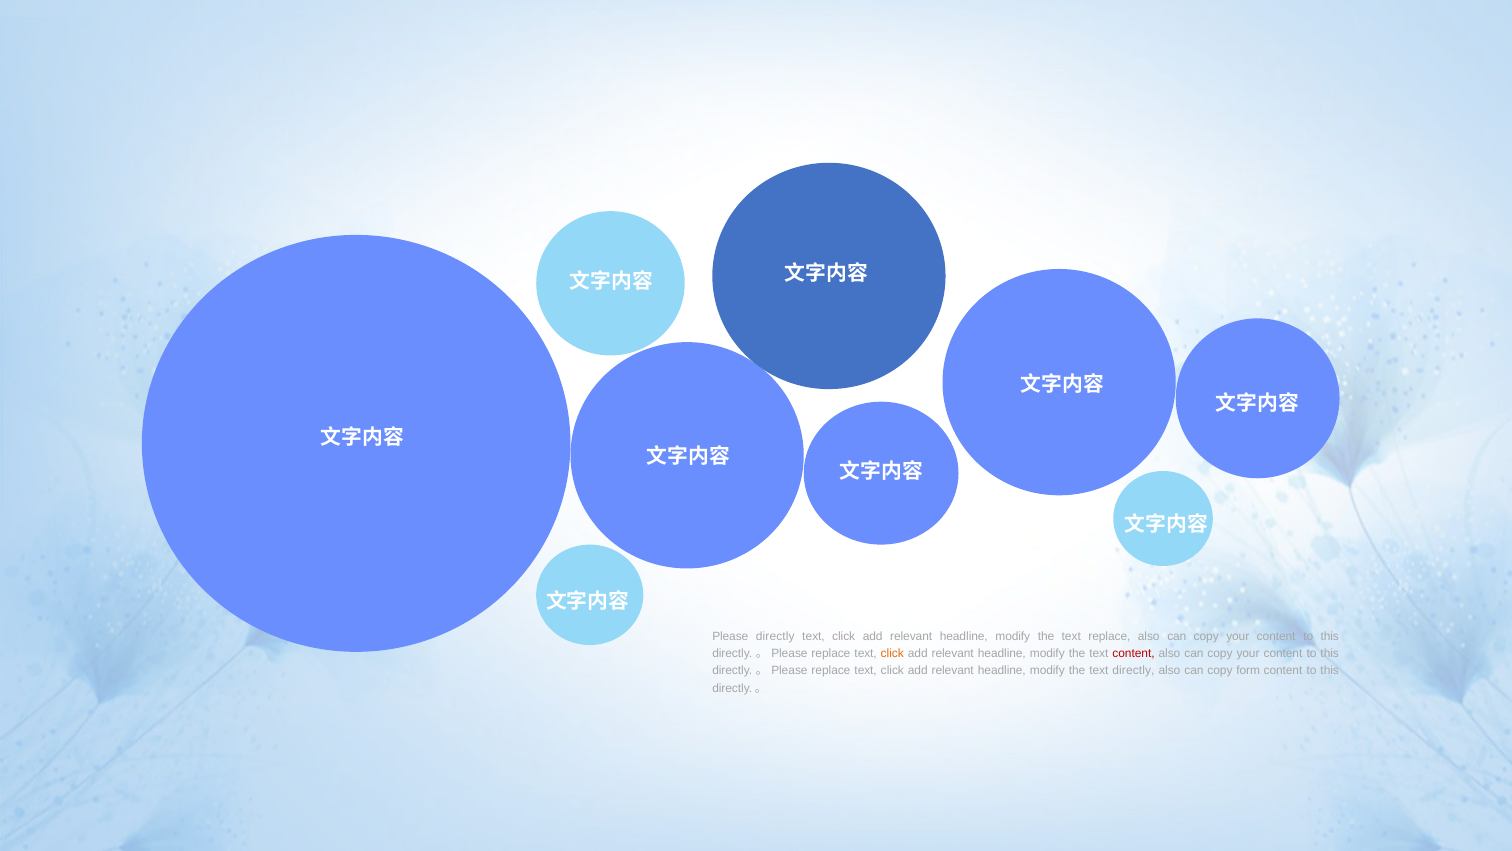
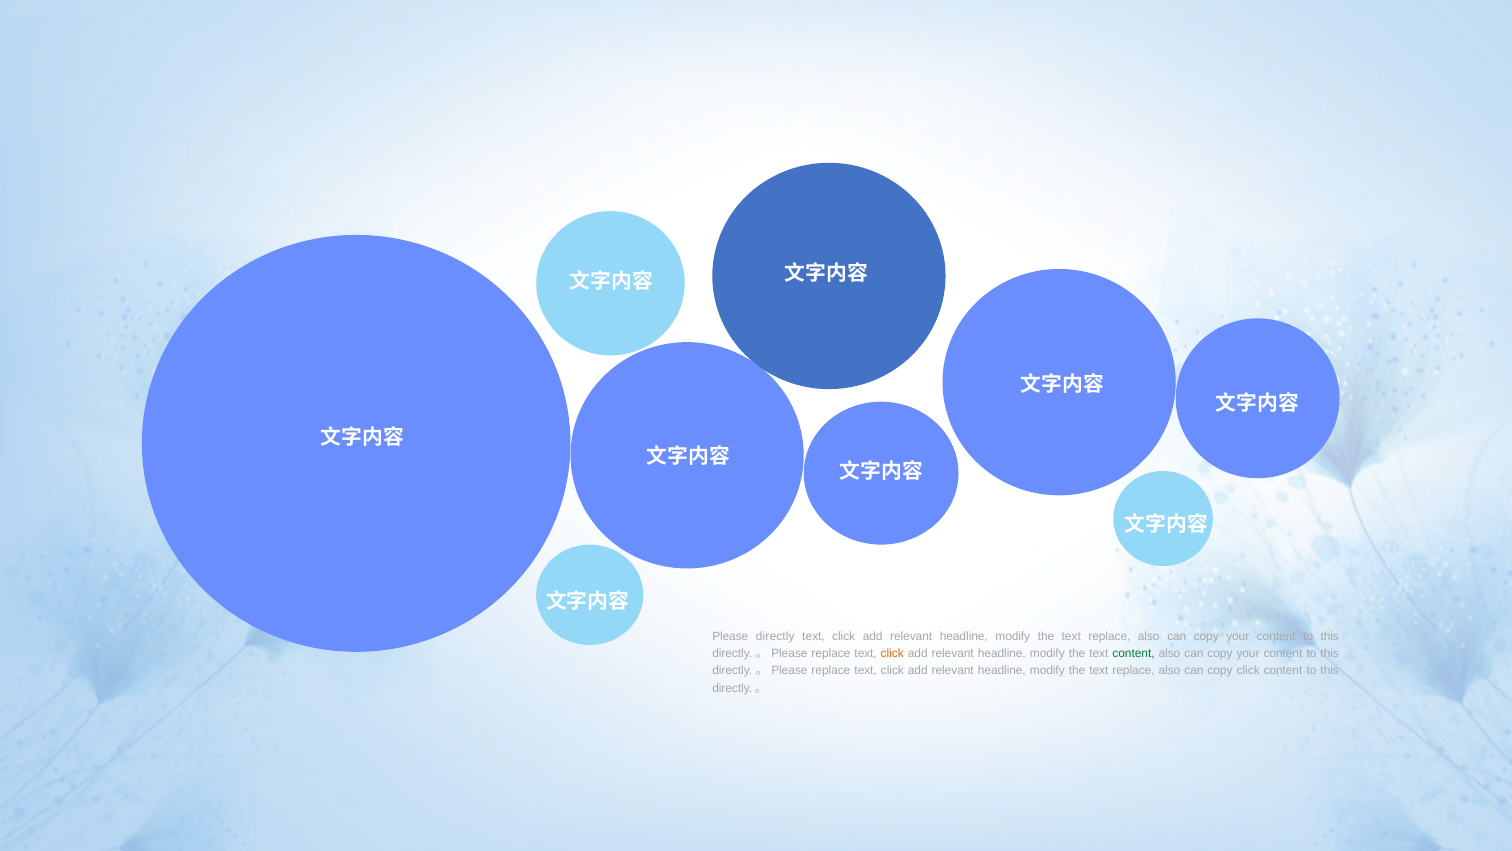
content colour: red -> green (1134, 653)
directly: directly -> replace (1134, 671)
copy form: form -> click (1248, 671)
